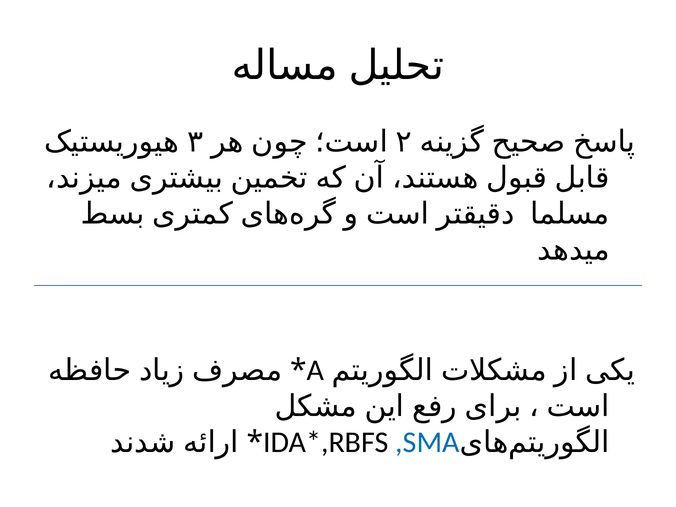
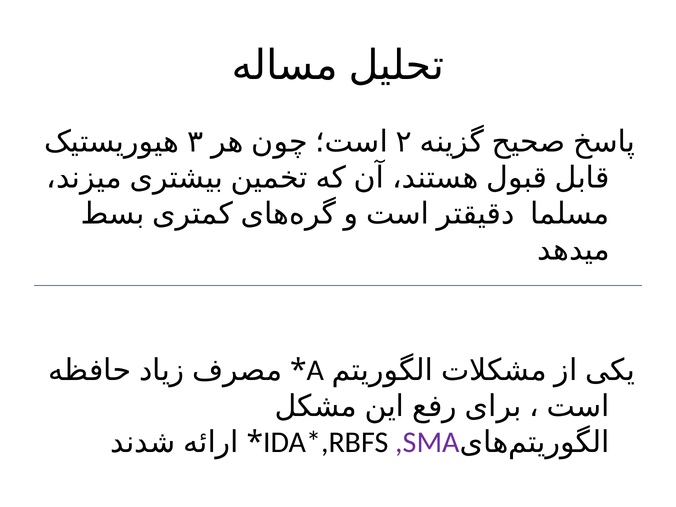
,SMA colour: blue -> purple (428, 442)
